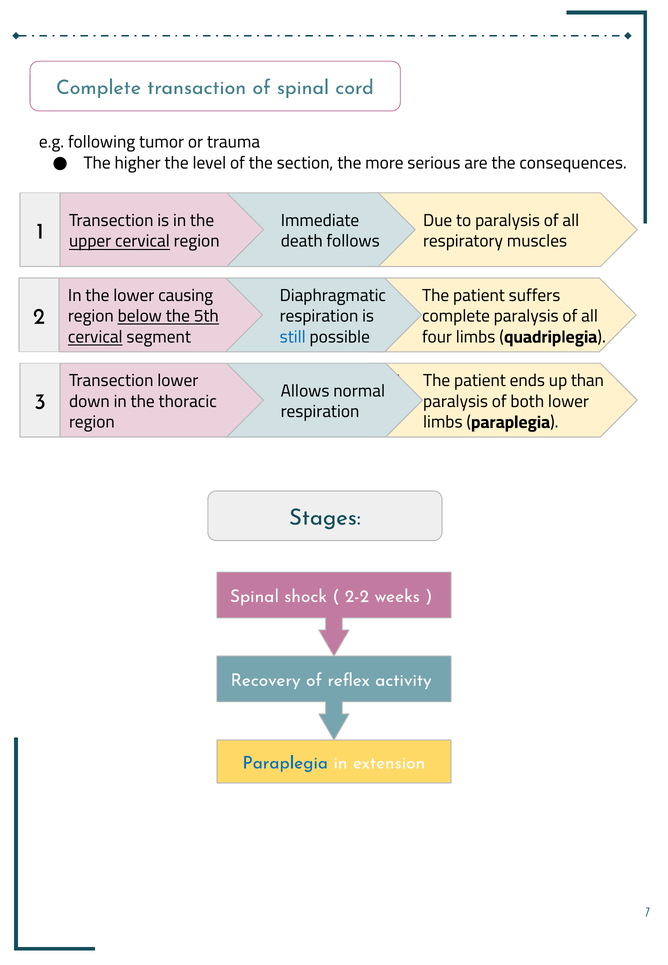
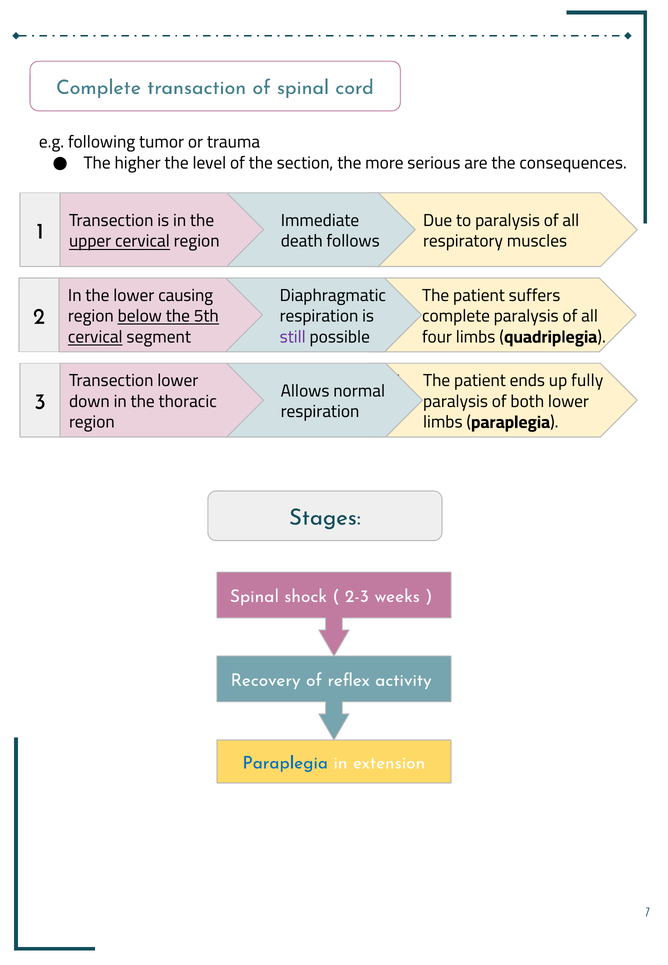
still colour: blue -> purple (293, 337)
than: than -> fully (587, 380)
2-2: 2-2 -> 2-3 (357, 596)
